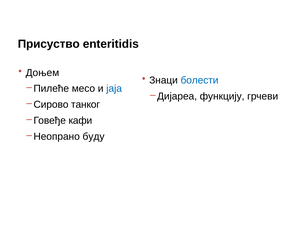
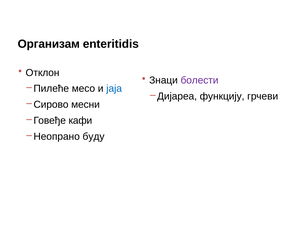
Присуство: Присуство -> Организам (49, 44)
Доњем: Доњем -> Отклон (42, 73)
болести colour: blue -> purple (200, 80)
танког: танког -> месни (85, 104)
